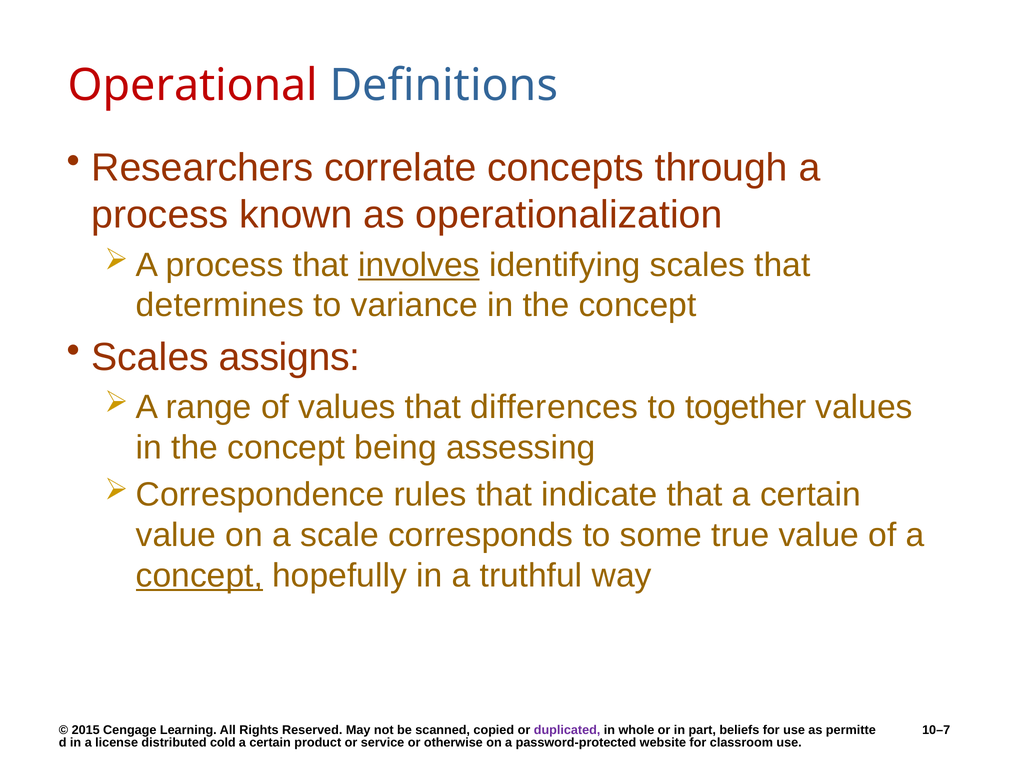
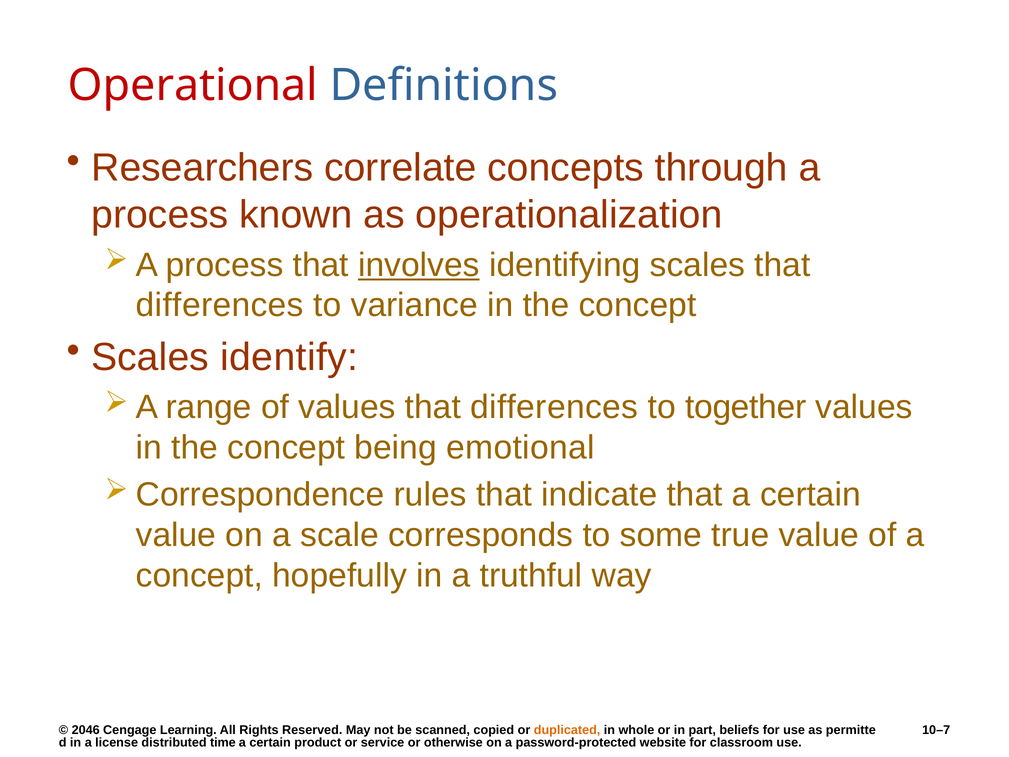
determines: determines -> differences (220, 305)
assigns: assigns -> identify (289, 357)
assessing: assessing -> emotional (521, 448)
concept underline: present -> none (199, 575)
2015: 2015 -> 2046 (86, 730)
duplicated colour: purple -> orange (567, 730)
cold: cold -> time (223, 743)
